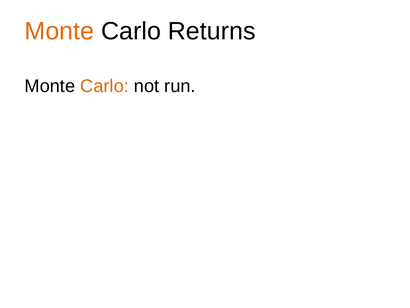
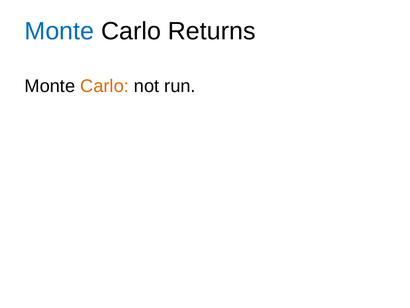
Monte colour: orange -> blue (59, 31)
